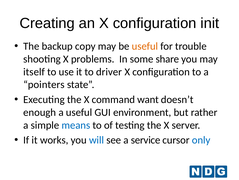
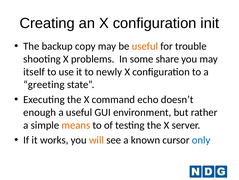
driver: driver -> newly (109, 72)
pointers: pointers -> greeting (44, 84)
want: want -> echo (148, 99)
means colour: blue -> orange (76, 125)
will colour: blue -> orange (96, 140)
service: service -> known (146, 140)
